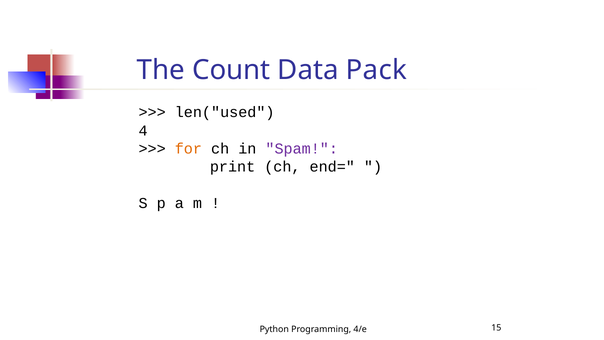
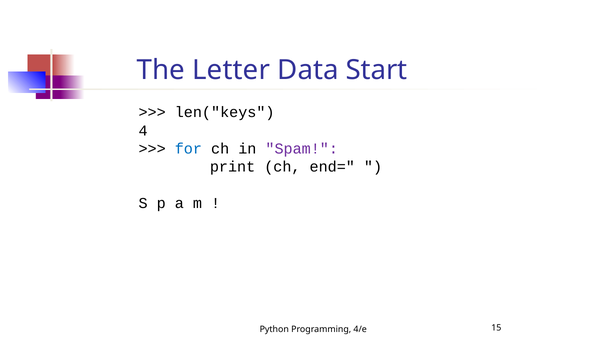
Count: Count -> Letter (231, 70)
Pack: Pack -> Start (377, 70)
len("used: len("used -> len("keys (225, 112)
for colour: orange -> blue (188, 149)
